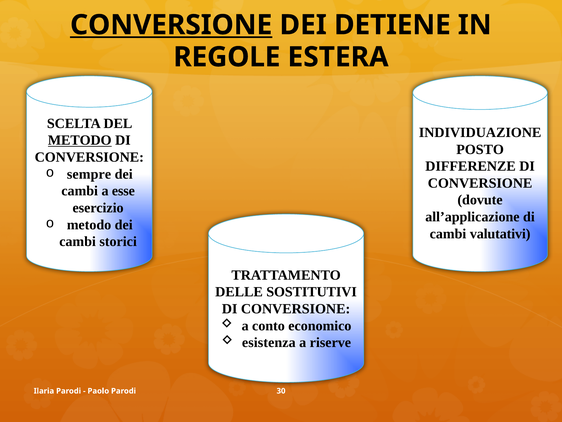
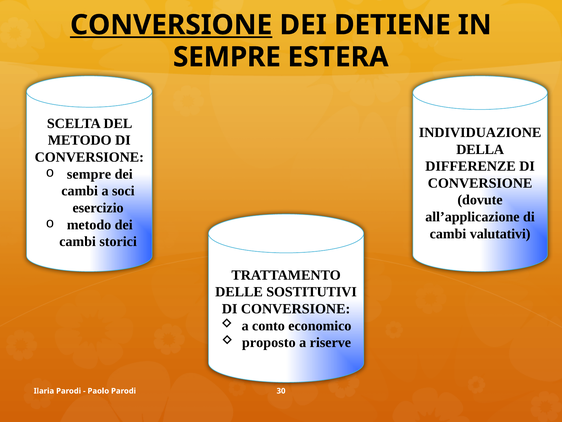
REGOLE: REGOLE -> SEMPRE (227, 57)
METODO underline: present -> none (80, 140)
POSTO: POSTO -> DELLA (480, 149)
esse: esse -> soci (123, 191)
esistenza: esistenza -> proposto (269, 342)
